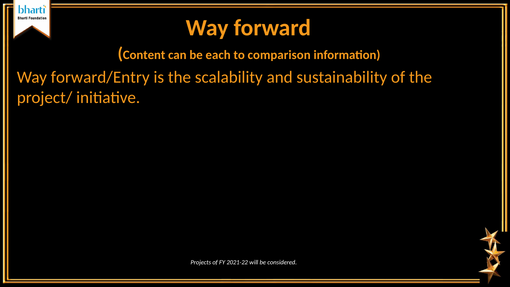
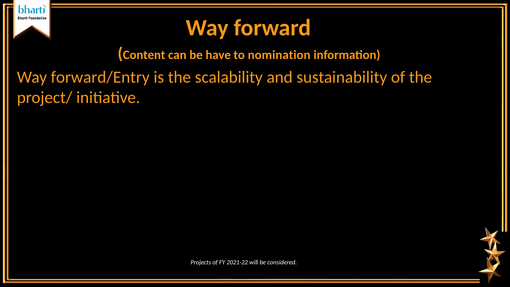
each: each -> have (218, 55)
comparison: comparison -> nomination (279, 55)
